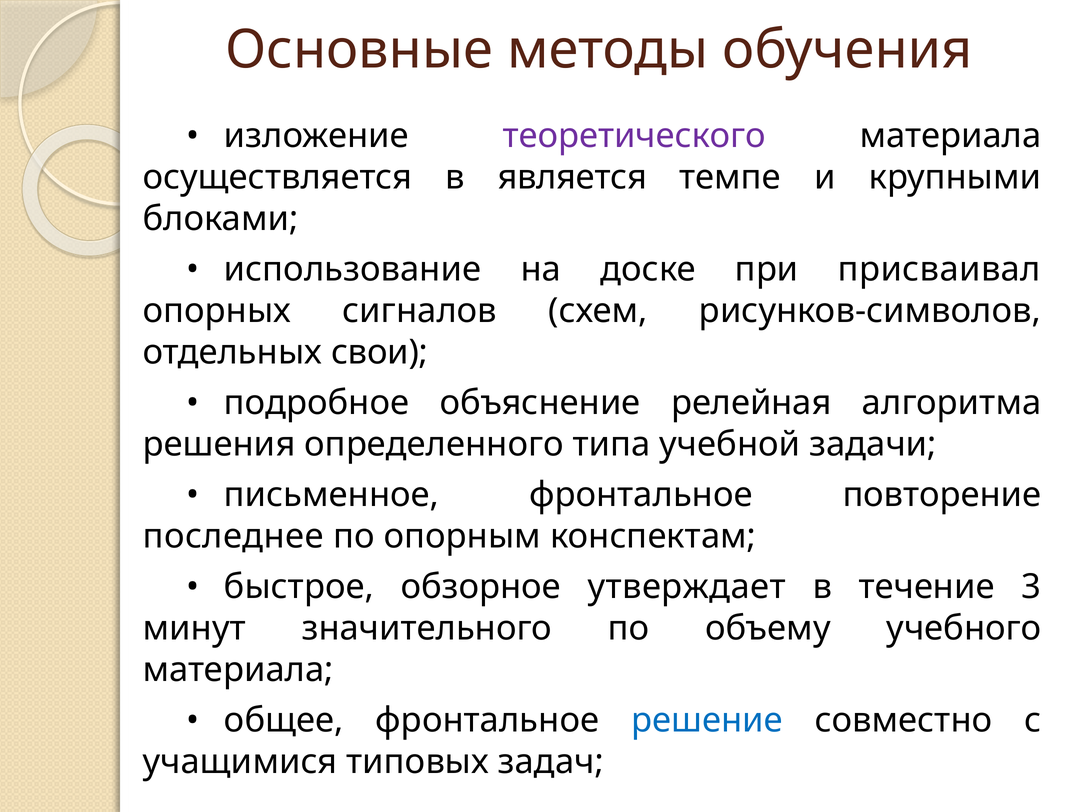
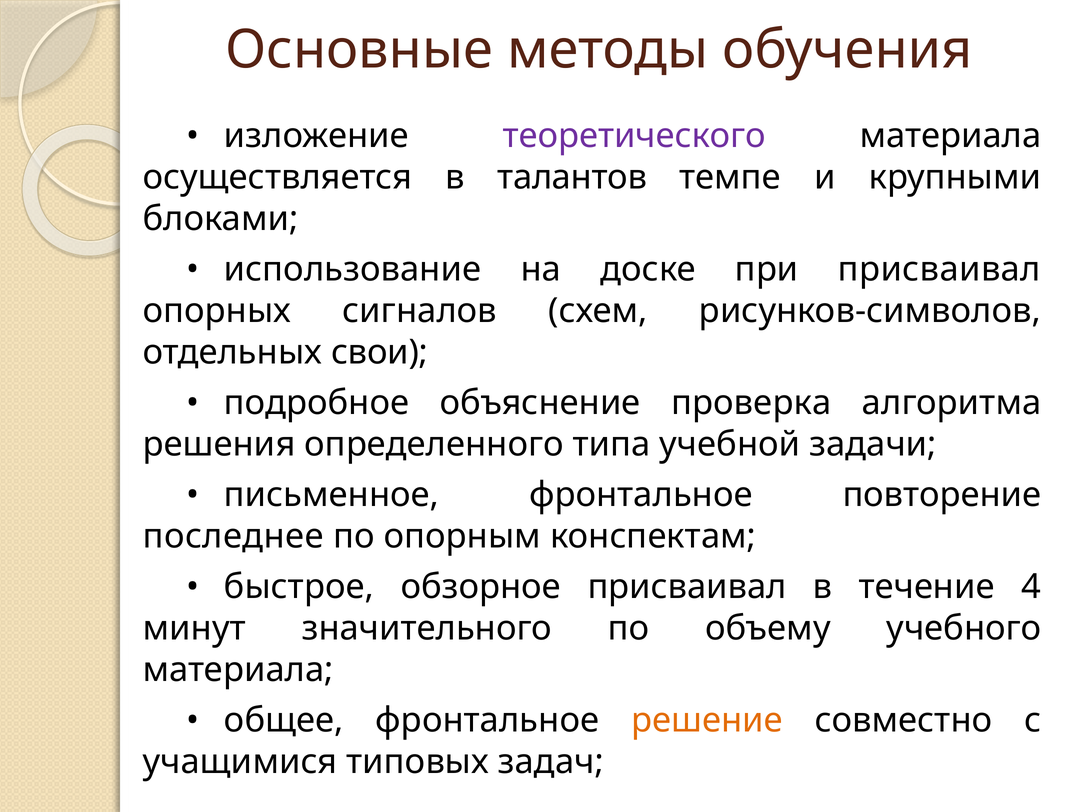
является: является -> талантов (572, 178)
релейная: релейная -> проверка (751, 403)
обзорное утверждает: утверждает -> присваивал (687, 587)
3: 3 -> 4 (1031, 587)
решение colour: blue -> orange (707, 721)
